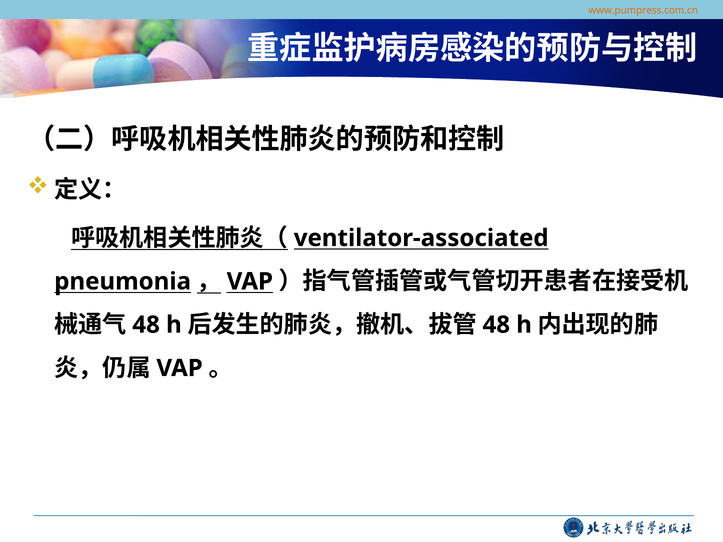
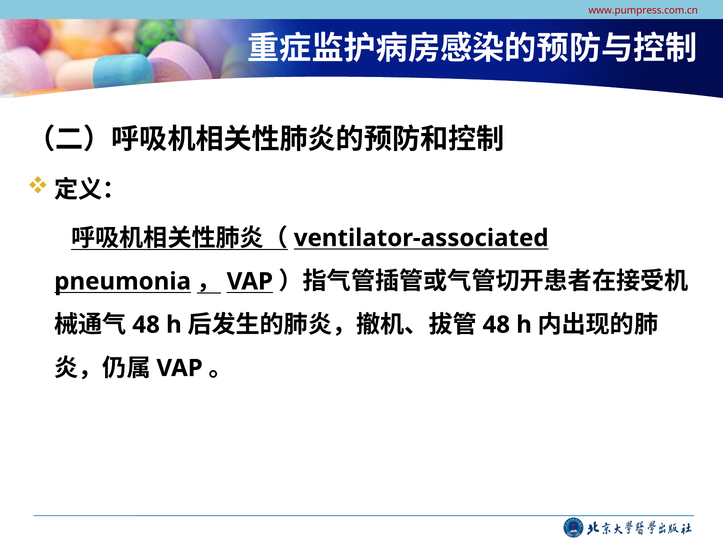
www.pumpress.com.cn colour: orange -> red (643, 10)
